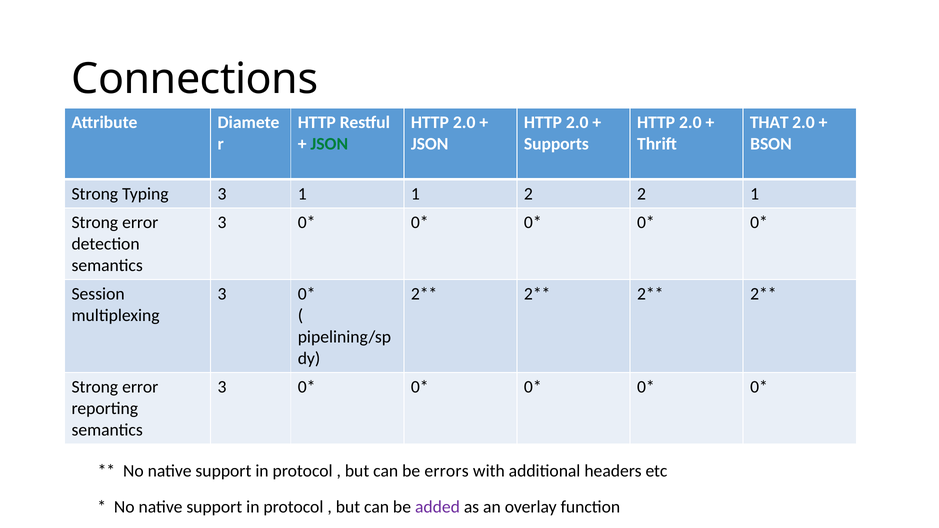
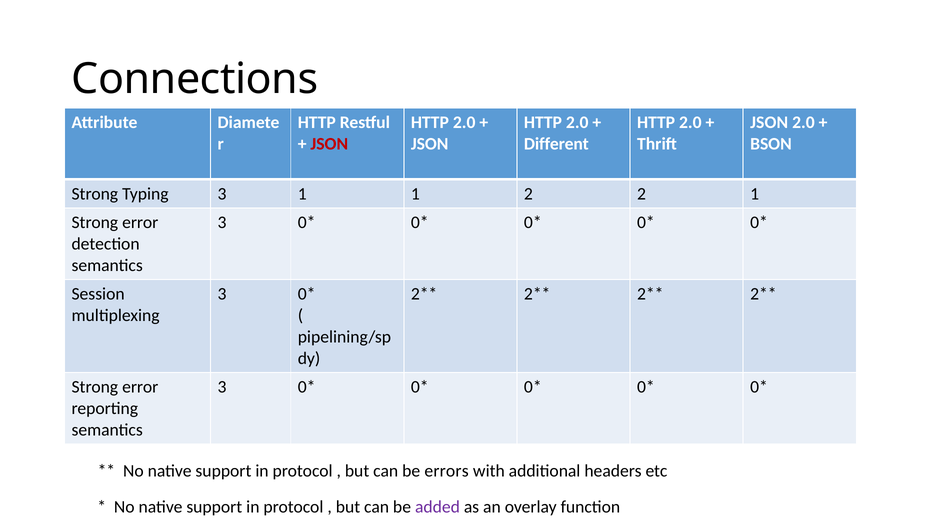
THAT: THAT -> JSON (769, 122)
JSON colour: green -> red (329, 144)
Supports: Supports -> Different (556, 144)
